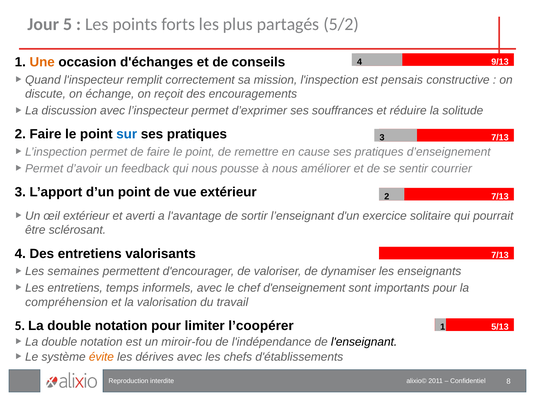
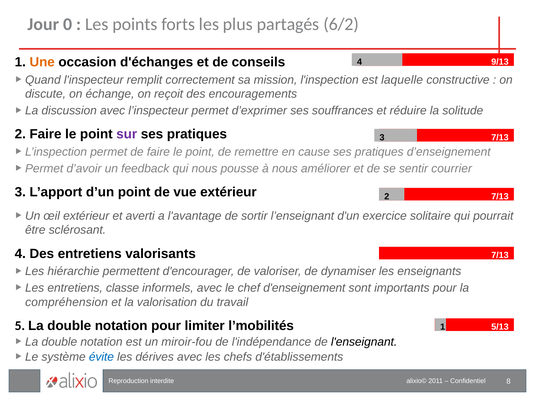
Jour 5: 5 -> 0 (68, 24)
5/2: 5/2 -> 6/2 (341, 24)
pensais: pensais -> laquelle (402, 80)
sur colour: blue -> purple (127, 134)
semaines: semaines -> hiérarchie (73, 271)
temps: temps -> classe (123, 288)
l’coopérer: l’coopérer -> l’mobilités (261, 326)
évite colour: orange -> blue (101, 357)
